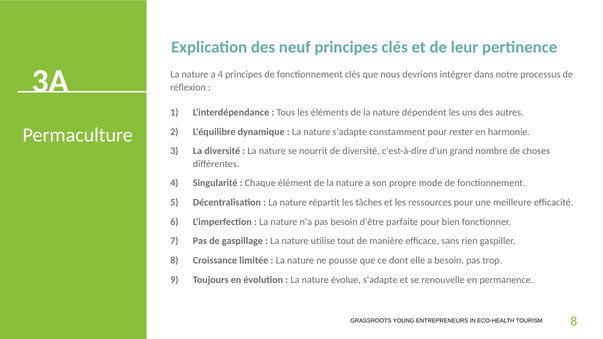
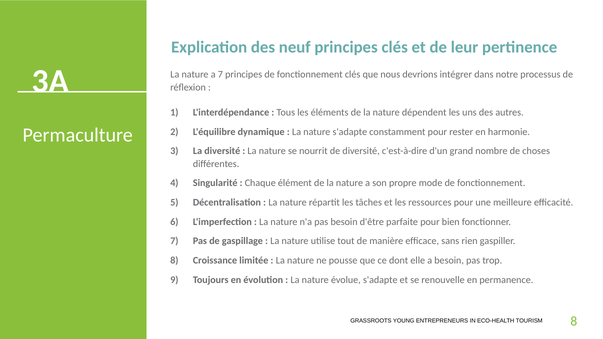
a 4: 4 -> 7 (220, 75)
